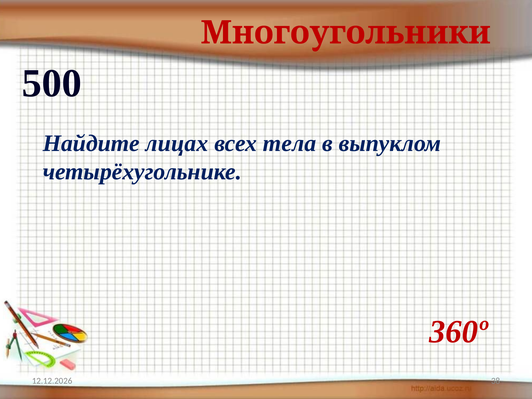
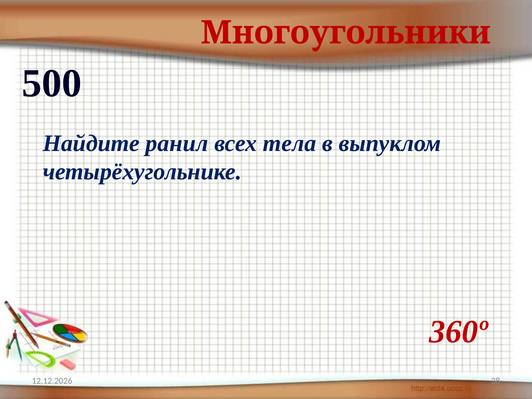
лицах: лицах -> ранил (177, 143)
